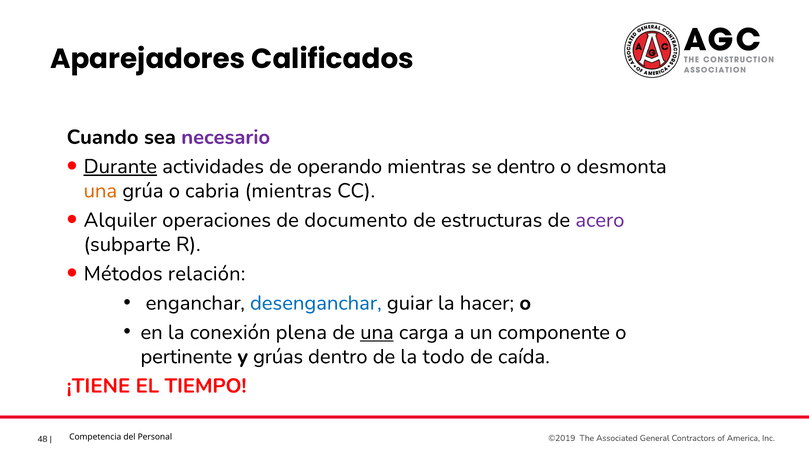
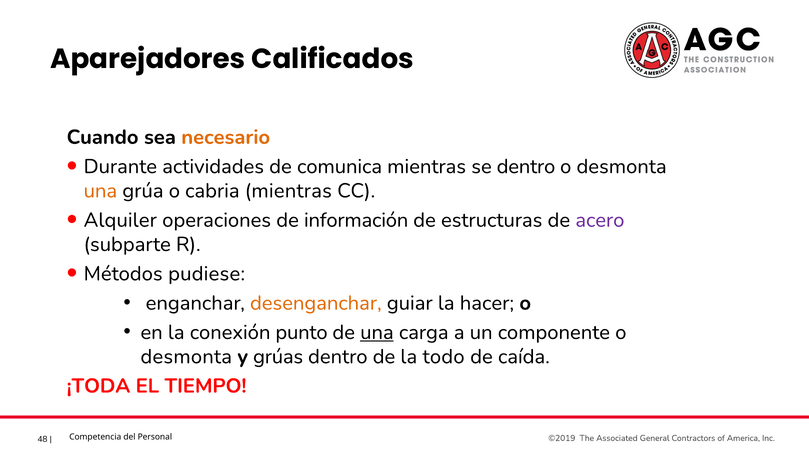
necesario colour: purple -> orange (226, 137)
Durante underline: present -> none (120, 166)
operando: operando -> comunica (340, 166)
documento: documento -> información (356, 220)
relación: relación -> pudiese (207, 274)
desenganchar colour: blue -> orange (316, 303)
plena: plena -> punto (302, 332)
pertinente: pertinente -> desmonta (186, 357)
¡TIENE: ¡TIENE -> ¡TODA (98, 386)
